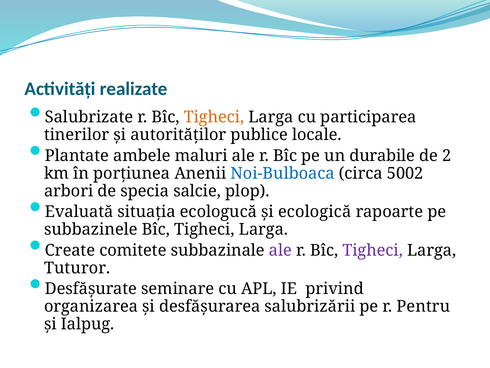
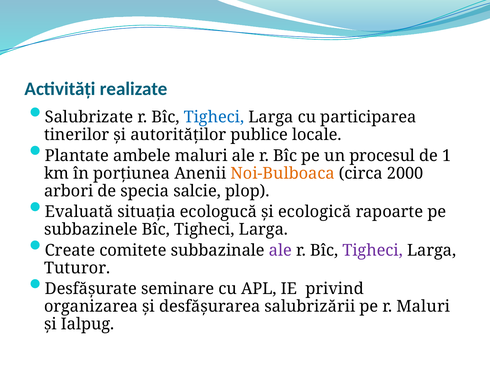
Tigheci colour: orange -> blue (214, 117)
durabile: durabile -> procesul (382, 155)
2: 2 -> 1 (447, 155)
Noi-Bulboaca colour: blue -> orange (283, 173)
5002: 5002 -> 2000 (405, 173)
r Pentru: Pentru -> Maluri (423, 306)
